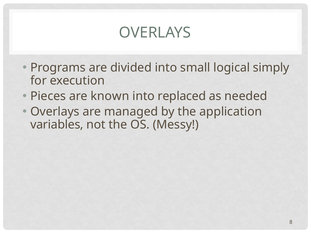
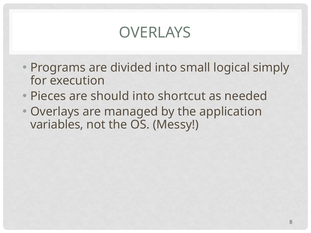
known: known -> should (110, 96)
replaced: replaced -> shortcut (182, 96)
